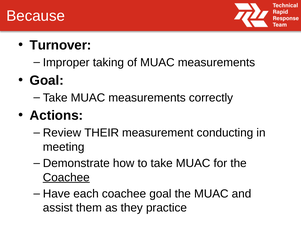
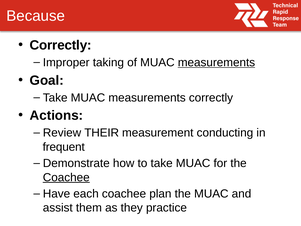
Turnover: Turnover -> Correctly (61, 45)
measurements underline: none -> present (216, 62)
meeting: meeting -> frequent (64, 147)
coachee goal: goal -> plan (160, 194)
